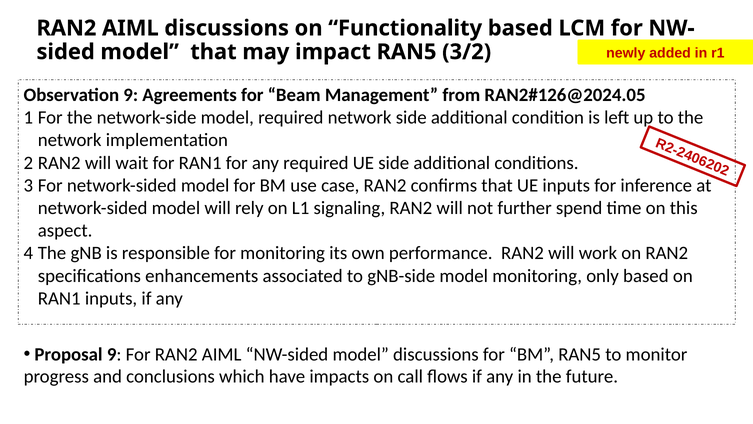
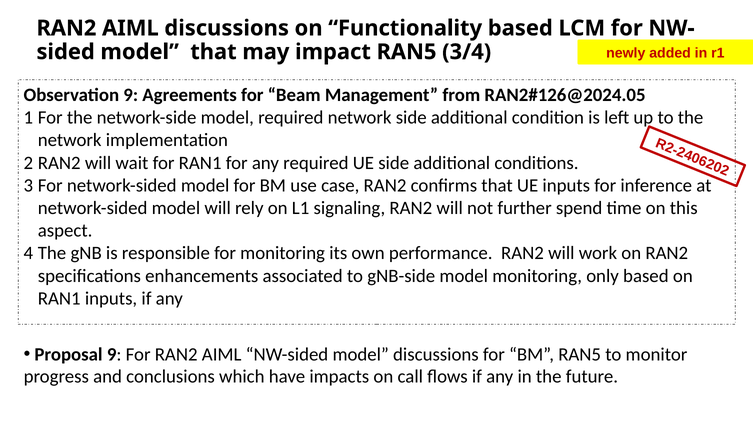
3/2: 3/2 -> 3/4 (467, 52)
